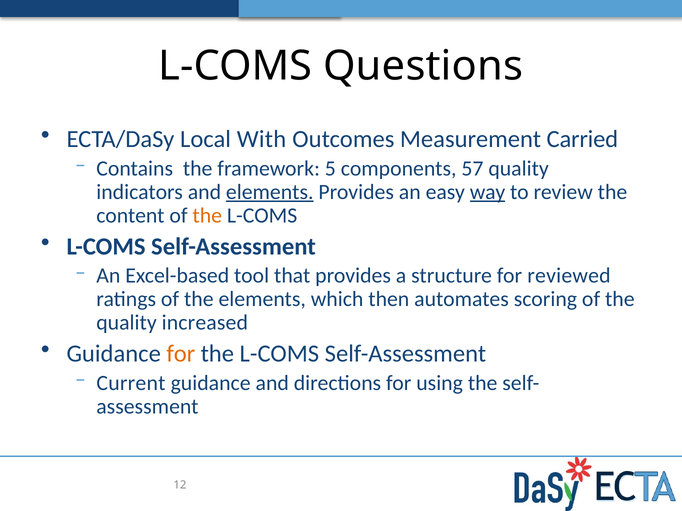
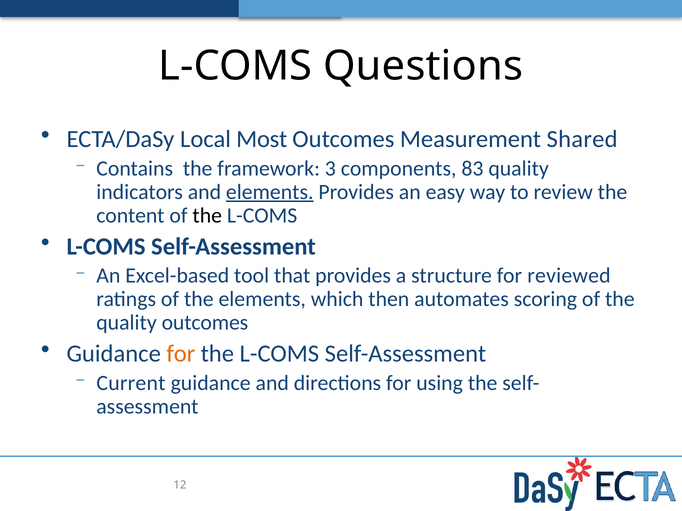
With: With -> Most (262, 139)
Carried: Carried -> Shared (582, 139)
5: 5 -> 3 (330, 169)
57: 57 -> 83 (472, 169)
way underline: present -> none (488, 192)
the colour: orange -> black (207, 216)
quality increased: increased -> outcomes (205, 323)
